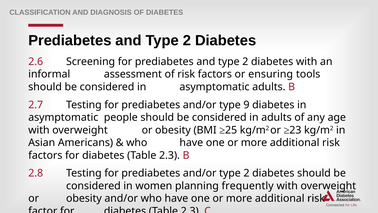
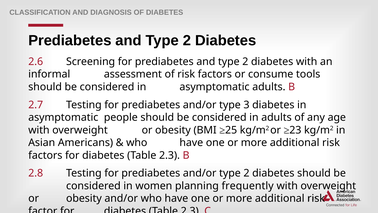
ensuring: ensuring -> consume (271, 74)
9: 9 -> 3 (246, 105)
